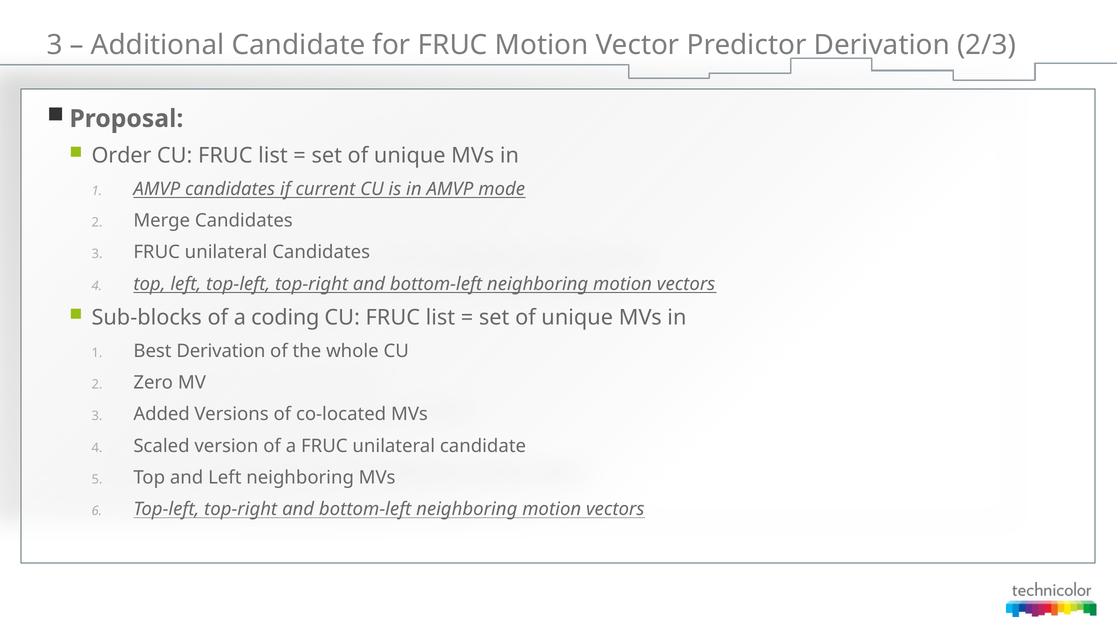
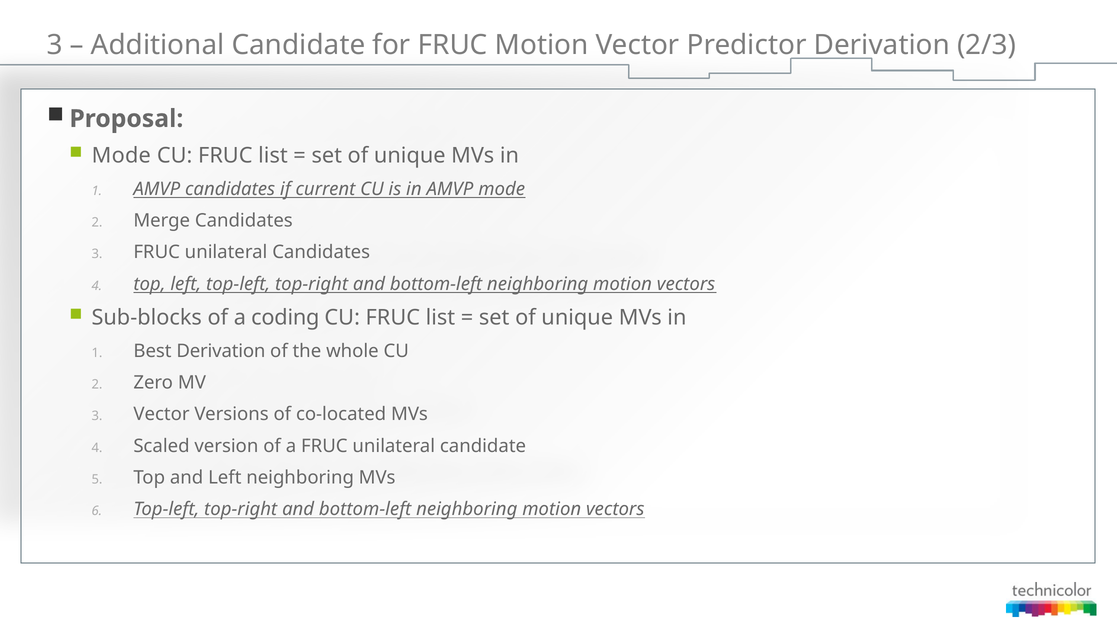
Order: Order -> Mode (121, 156)
3 Added: Added -> Vector (162, 415)
